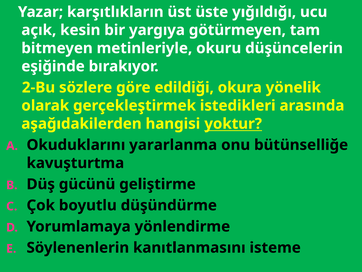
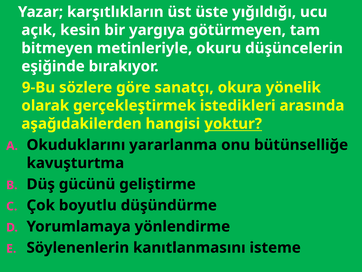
2-Bu: 2-Bu -> 9-Bu (38, 87)
edildiği: edildiği -> sanatçı (184, 87)
